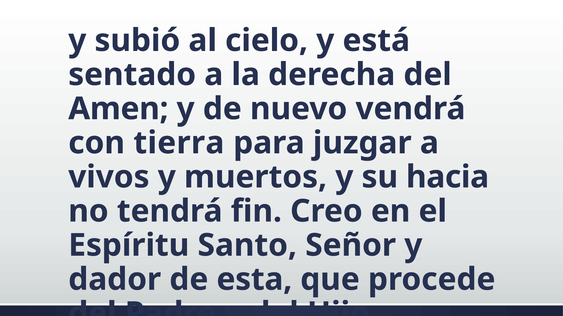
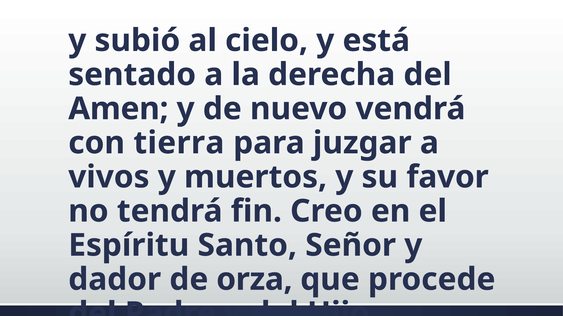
hacia: hacia -> favor (448, 177)
esta: esta -> orza (254, 280)
